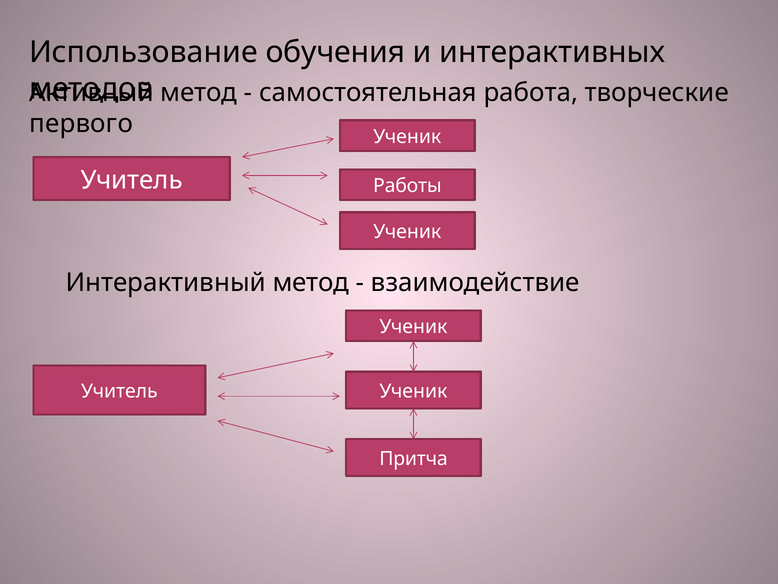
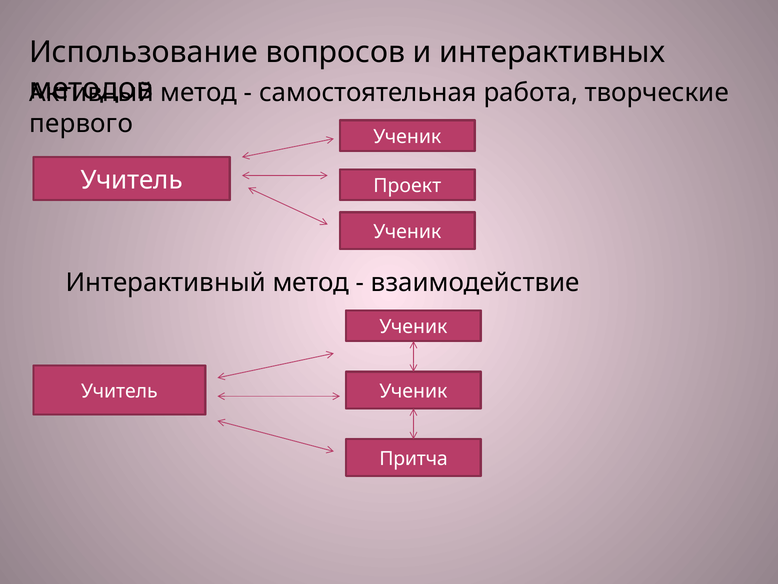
обучения: обучения -> вопросов (335, 52)
Работы: Работы -> Проект (407, 186)
